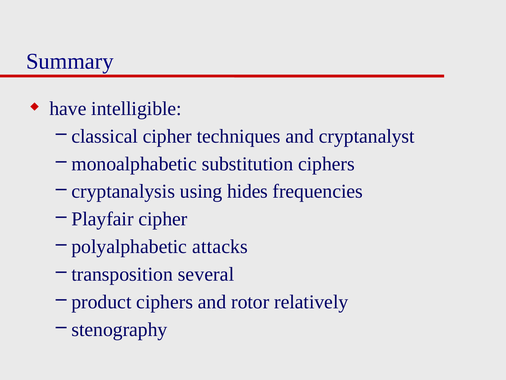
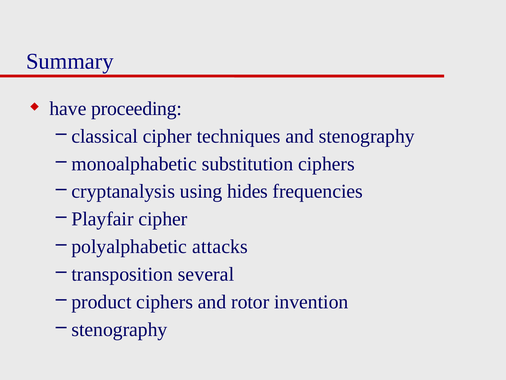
intelligible: intelligible -> proceeding (137, 109)
and cryptanalyst: cryptanalyst -> stenography (367, 136)
relatively: relatively -> invention (311, 302)
